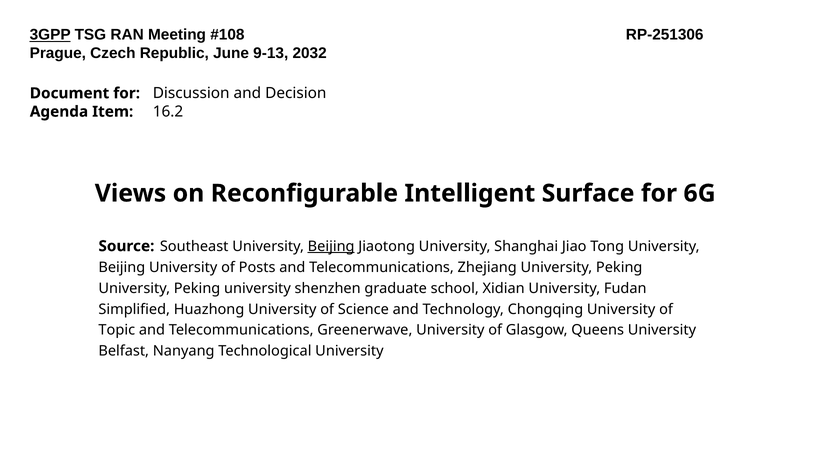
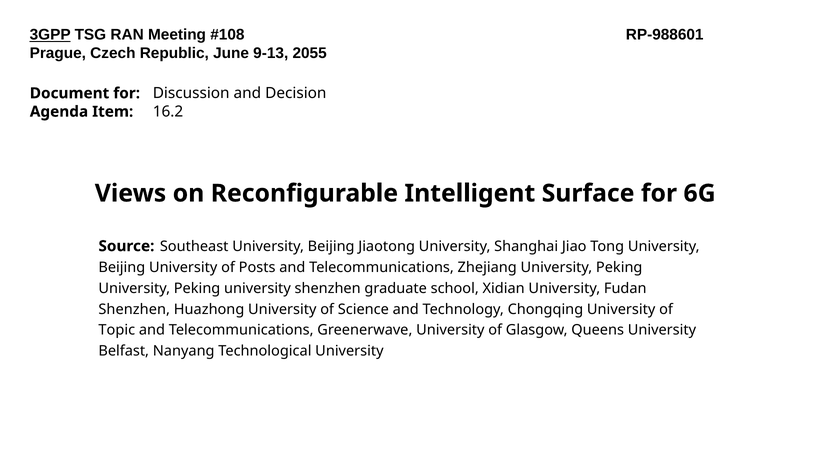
RP-251306: RP-251306 -> RP-988601 (665, 35)
2032: 2032 -> 2055 (310, 53)
Beijing underline: present -> none (331, 247)
Simplified: Simplified -> Shenzhen (134, 309)
